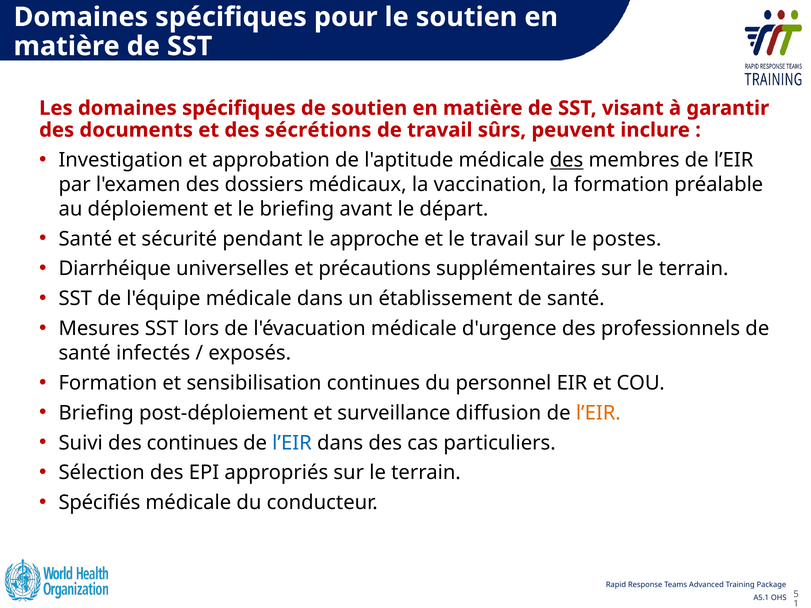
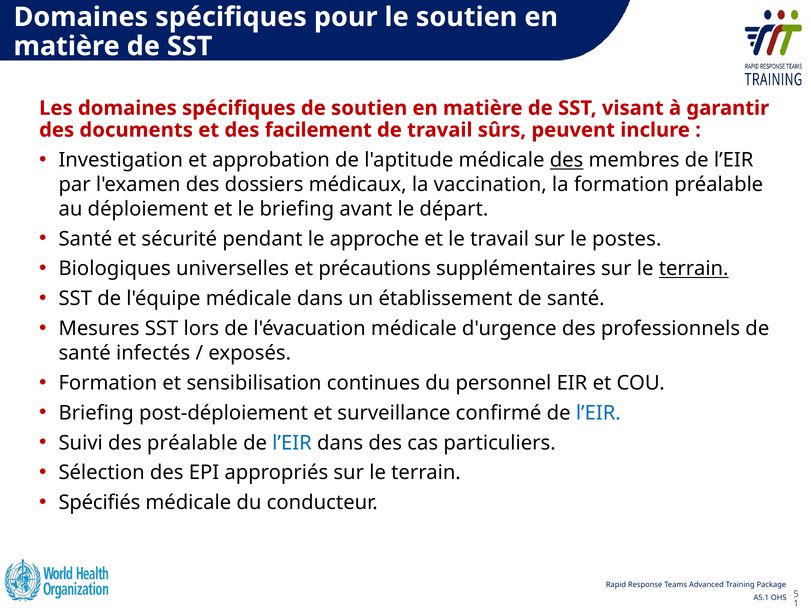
sécrétions: sécrétions -> facilement (318, 130)
Diarrhéique: Diarrhéique -> Biologiques (115, 269)
terrain underline: none -> present (694, 269)
diffusion: diffusion -> confirmé (499, 413)
l’EIR colour: orange -> blue (598, 413)
des continues: continues -> préalable (192, 443)
